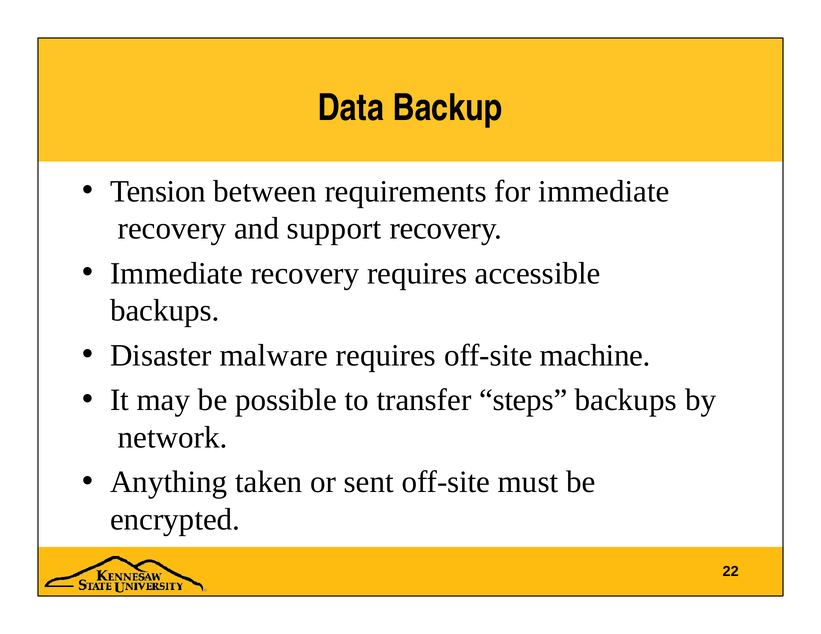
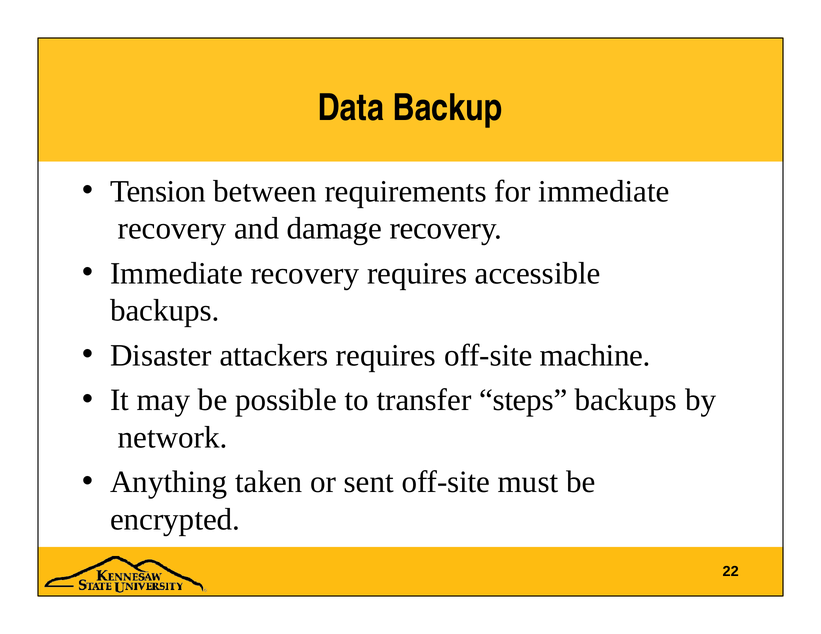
support: support -> damage (334, 229)
malware: malware -> attackers (274, 356)
